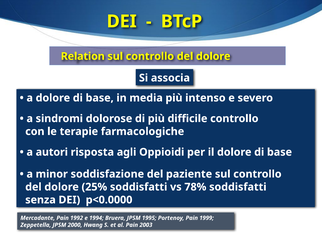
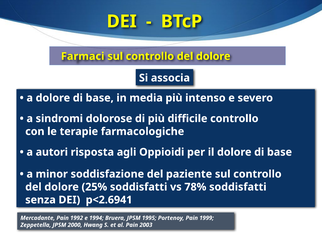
Relation: Relation -> Farmaci (83, 56)
p<0.0000: p<0.0000 -> p<2.6941 (109, 199)
